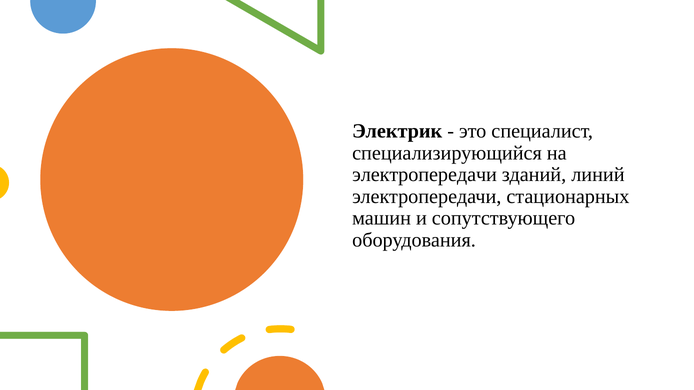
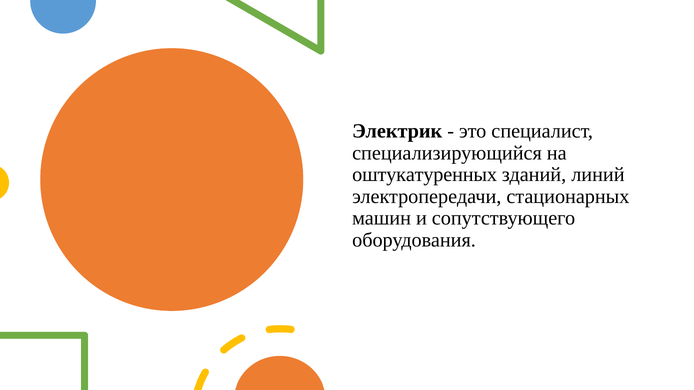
электропередачи: электропередачи -> оштукатуренных (425, 175)
